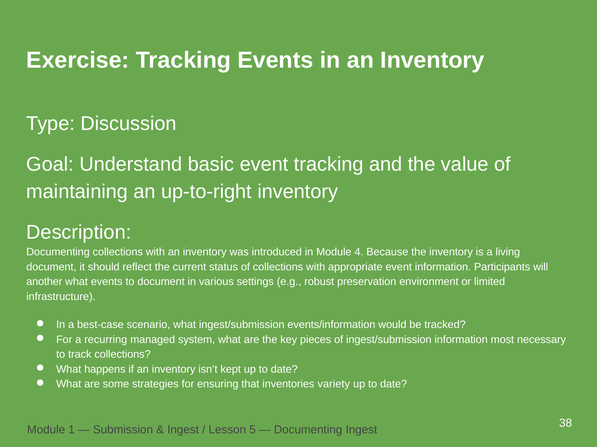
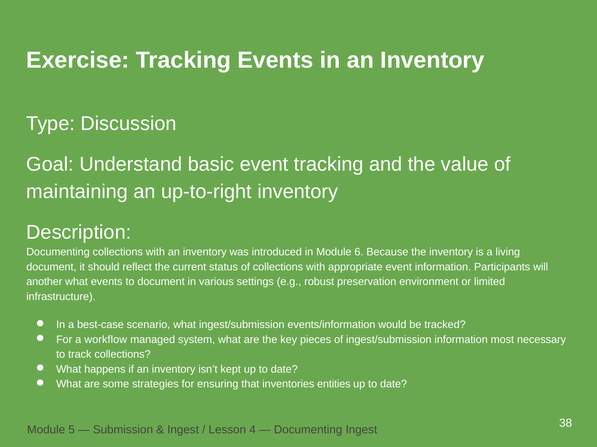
4: 4 -> 6 (359, 252)
recurring: recurring -> workflow (106, 340)
variety: variety -> entities (334, 385)
1: 1 -> 5 (72, 430)
5: 5 -> 4 (253, 430)
